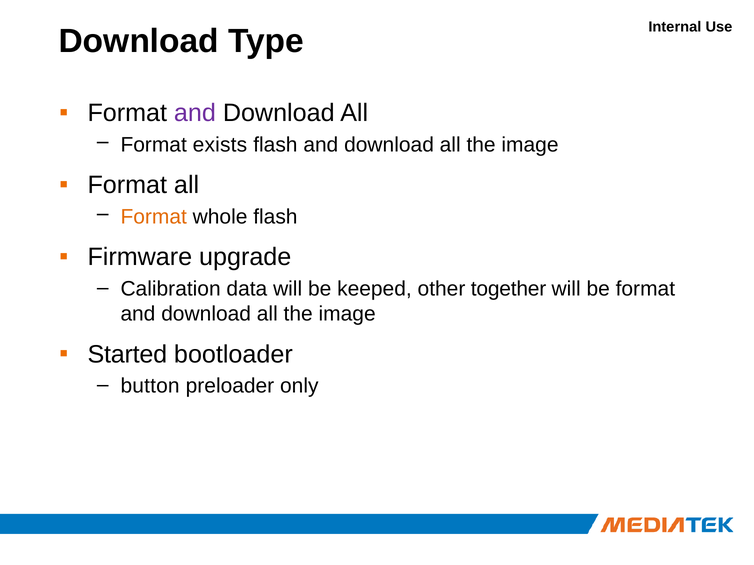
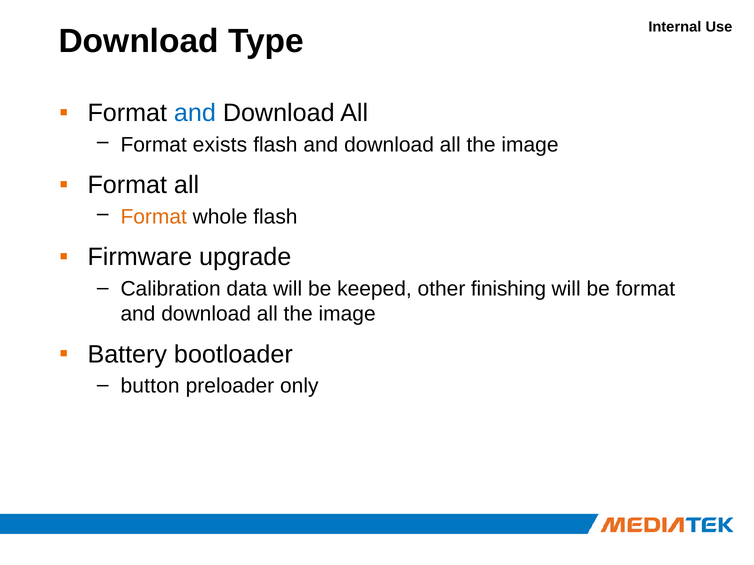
and colour: purple -> blue (195, 113)
together: together -> finishing (509, 289)
Started: Started -> Battery (127, 355)
